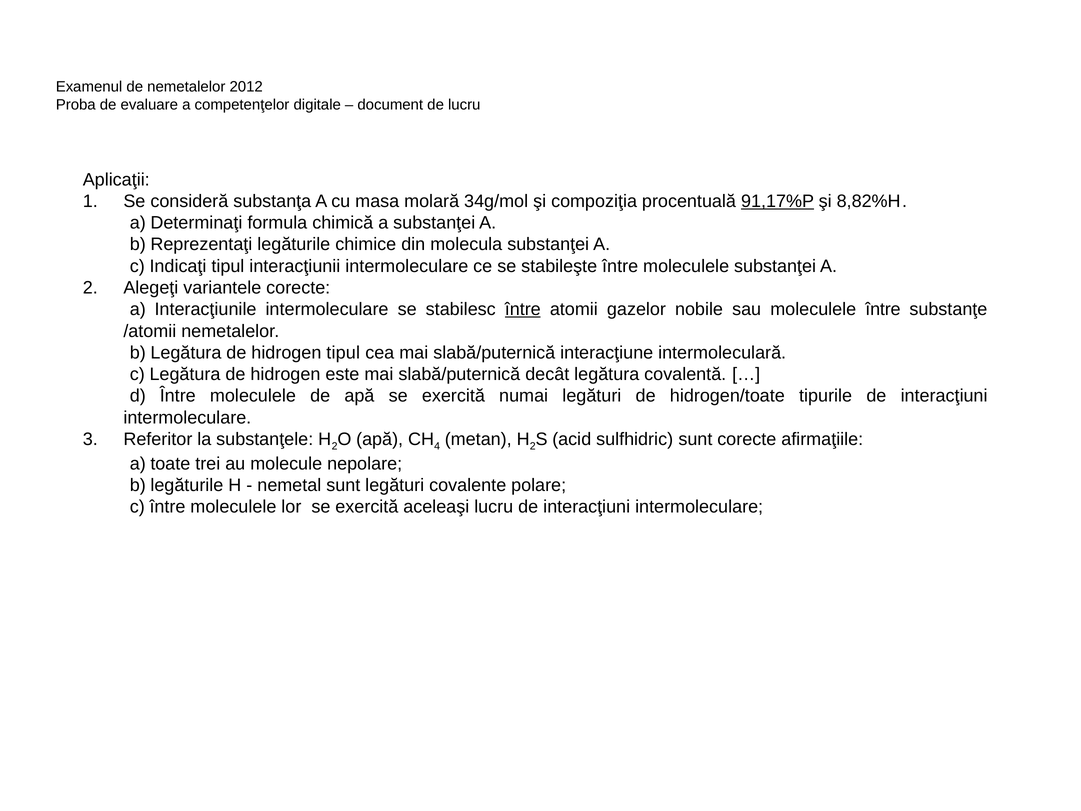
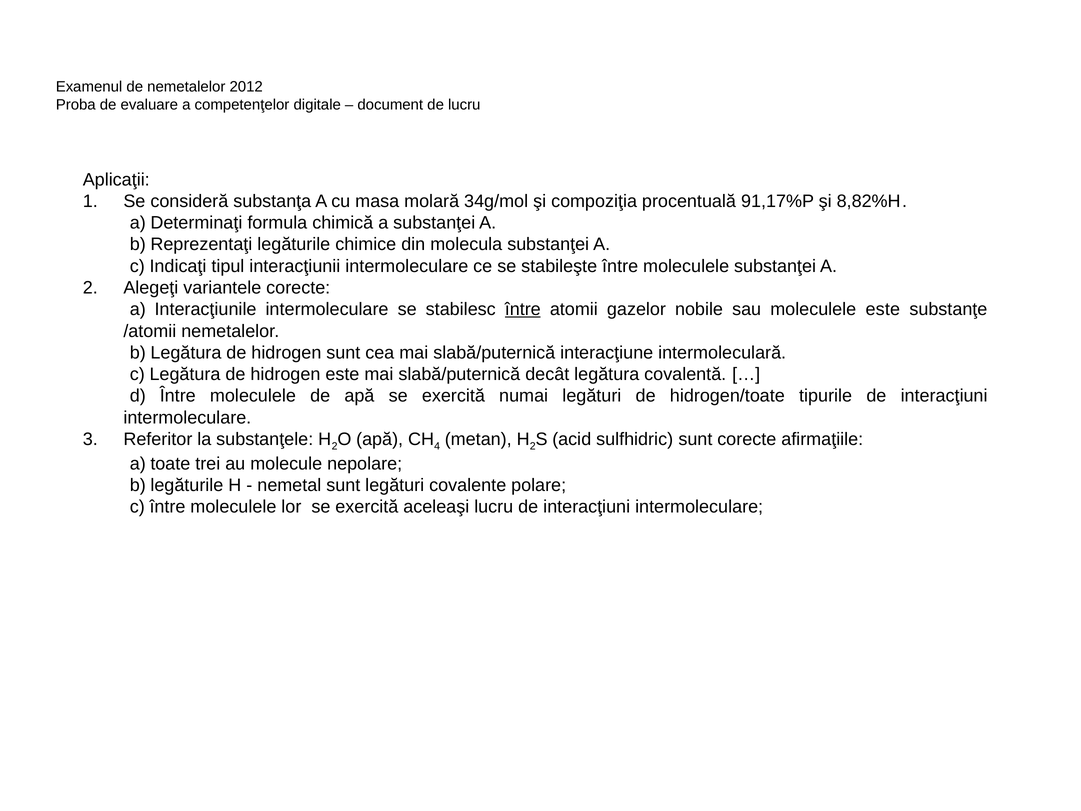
91,17%P underline: present -> none (778, 201)
moleculele între: între -> este (883, 309)
hidrogen tipul: tipul -> sunt (343, 353)
